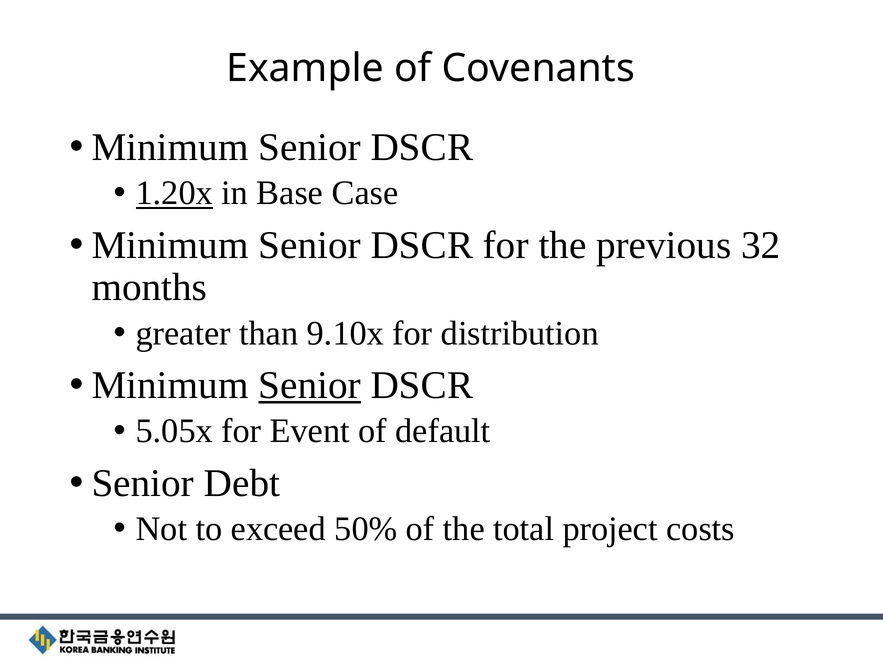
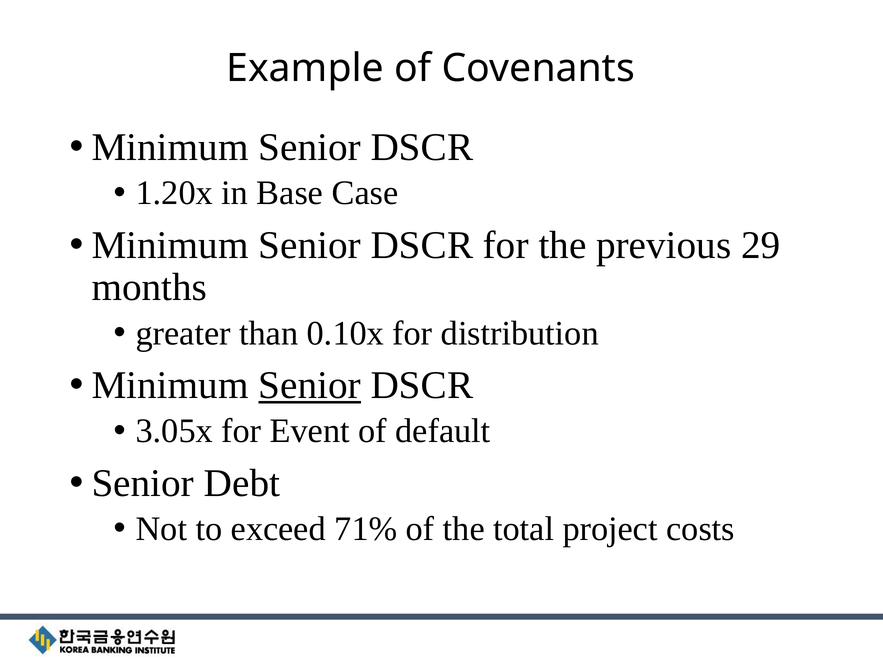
1.20x underline: present -> none (174, 193)
32: 32 -> 29 (761, 245)
9.10x: 9.10x -> 0.10x (345, 333)
5.05x: 5.05x -> 3.05x (174, 431)
50%: 50% -> 71% (366, 529)
